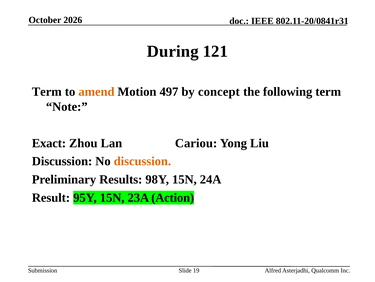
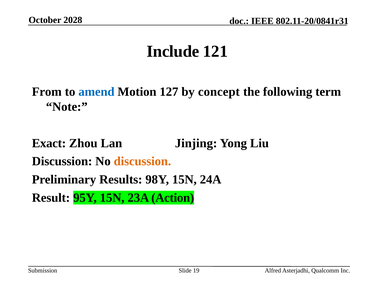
2026: 2026 -> 2028 (73, 20)
During: During -> Include (173, 51)
Term: Term -> From (47, 92)
amend colour: orange -> blue (96, 92)
497: 497 -> 127 (169, 92)
Cariou: Cariou -> Jinjing (196, 143)
